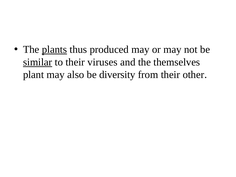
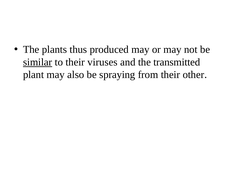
plants underline: present -> none (54, 50)
themselves: themselves -> transmitted (177, 62)
diversity: diversity -> spraying (117, 75)
